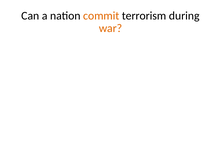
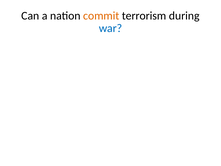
war colour: orange -> blue (111, 28)
